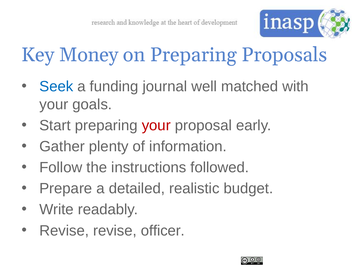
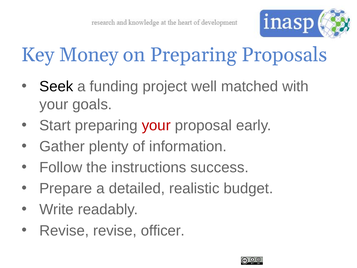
Seek colour: blue -> black (56, 86)
journal: journal -> project (165, 86)
followed: followed -> success (220, 167)
